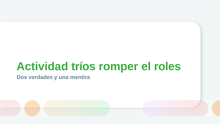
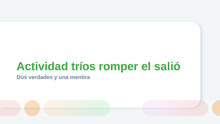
roles: roles -> salió (167, 66)
